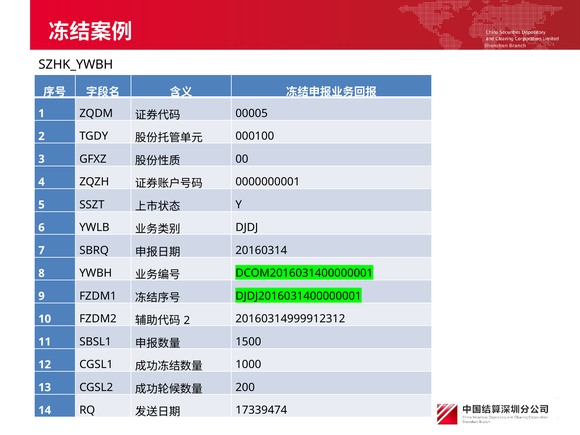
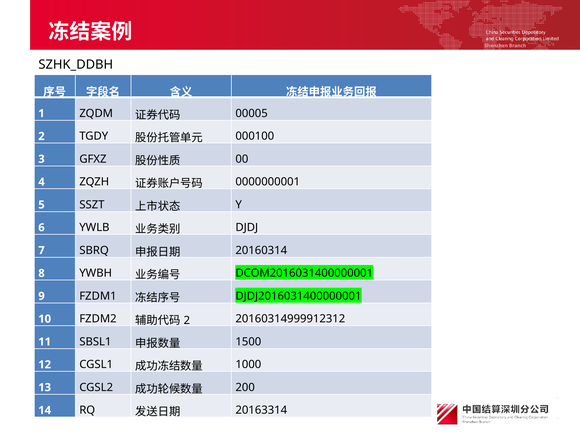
SZHK_YWBH: SZHK_YWBH -> SZHK_DDBH (76, 65)
17339474: 17339474 -> 20163314 (261, 410)
